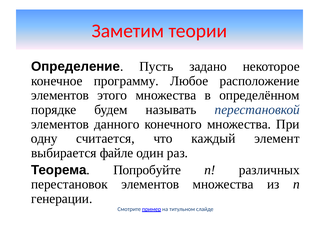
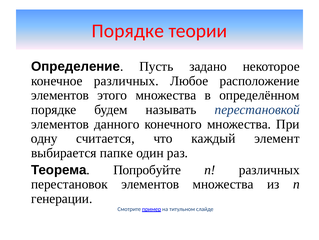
Заметим: Заметим -> Порядке (128, 31)
конечное программу: программу -> различных (126, 81)
файле: файле -> папке (116, 152)
